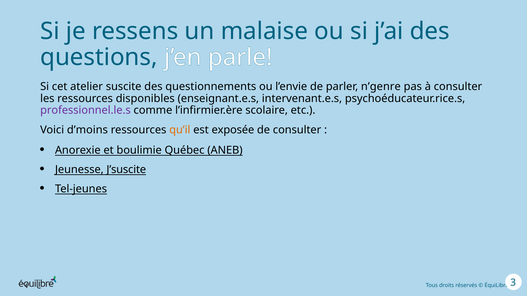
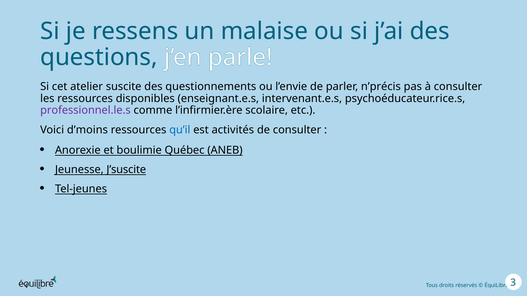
n’genre: n’genre -> n’précis (381, 87)
qu’il colour: orange -> blue (180, 130)
exposée: exposée -> activités (233, 130)
